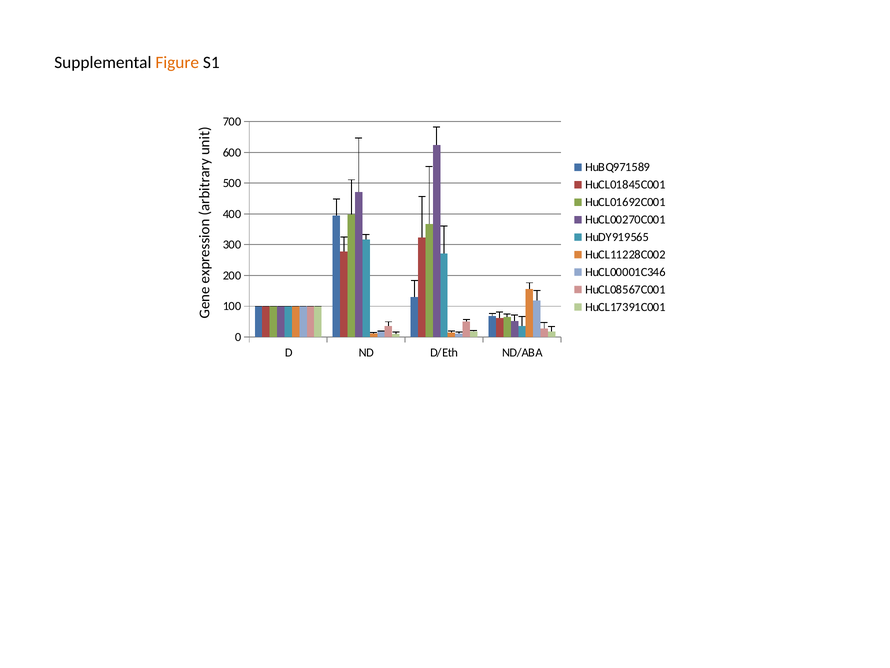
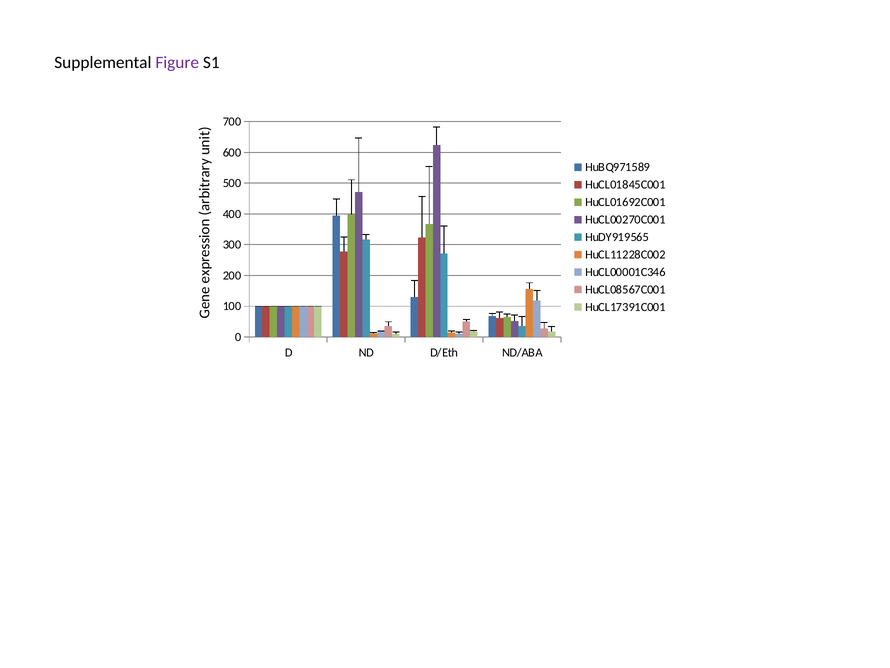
Figure colour: orange -> purple (177, 62)
